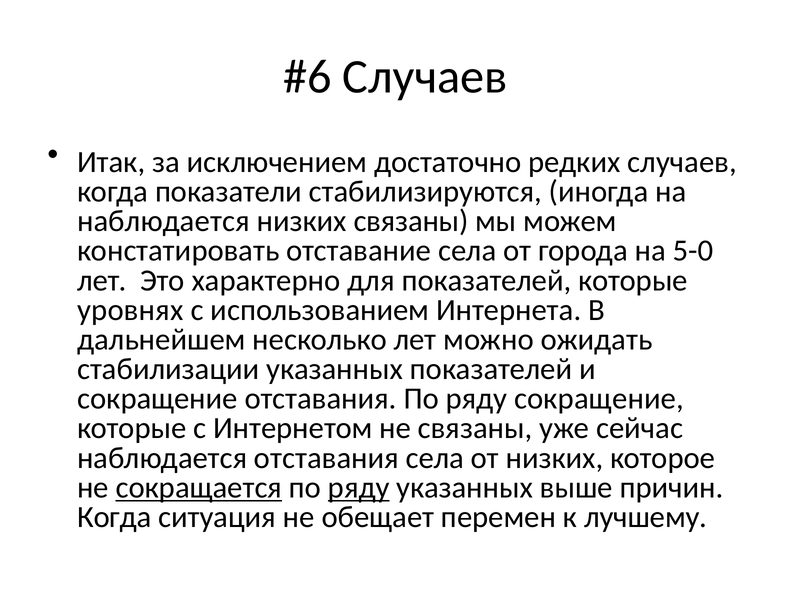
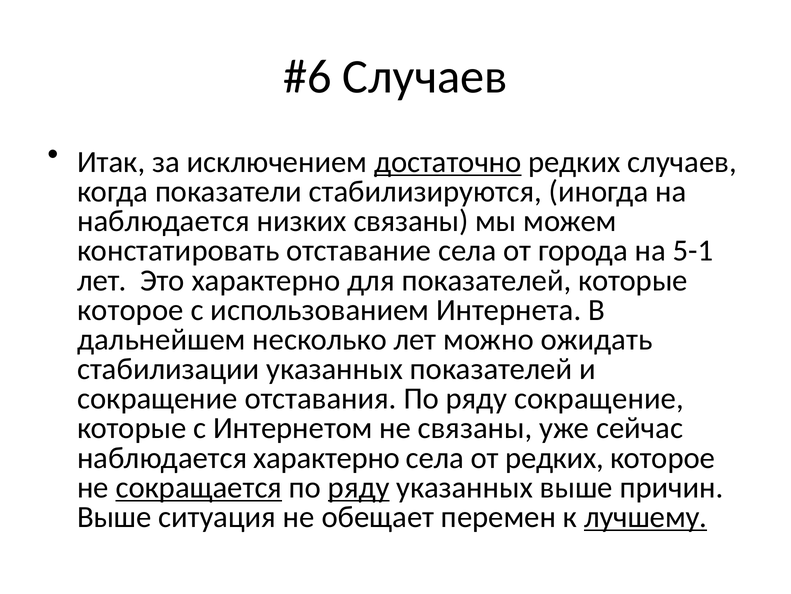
достаточно underline: none -> present (448, 162)
5-0: 5-0 -> 5-1 (693, 250)
уровнях: уровнях -> которое (130, 310)
наблюдается отставания: отставания -> характерно (327, 457)
от низких: низких -> редких (555, 457)
Когда: Когда -> Выше (114, 516)
лучшему underline: none -> present (646, 516)
